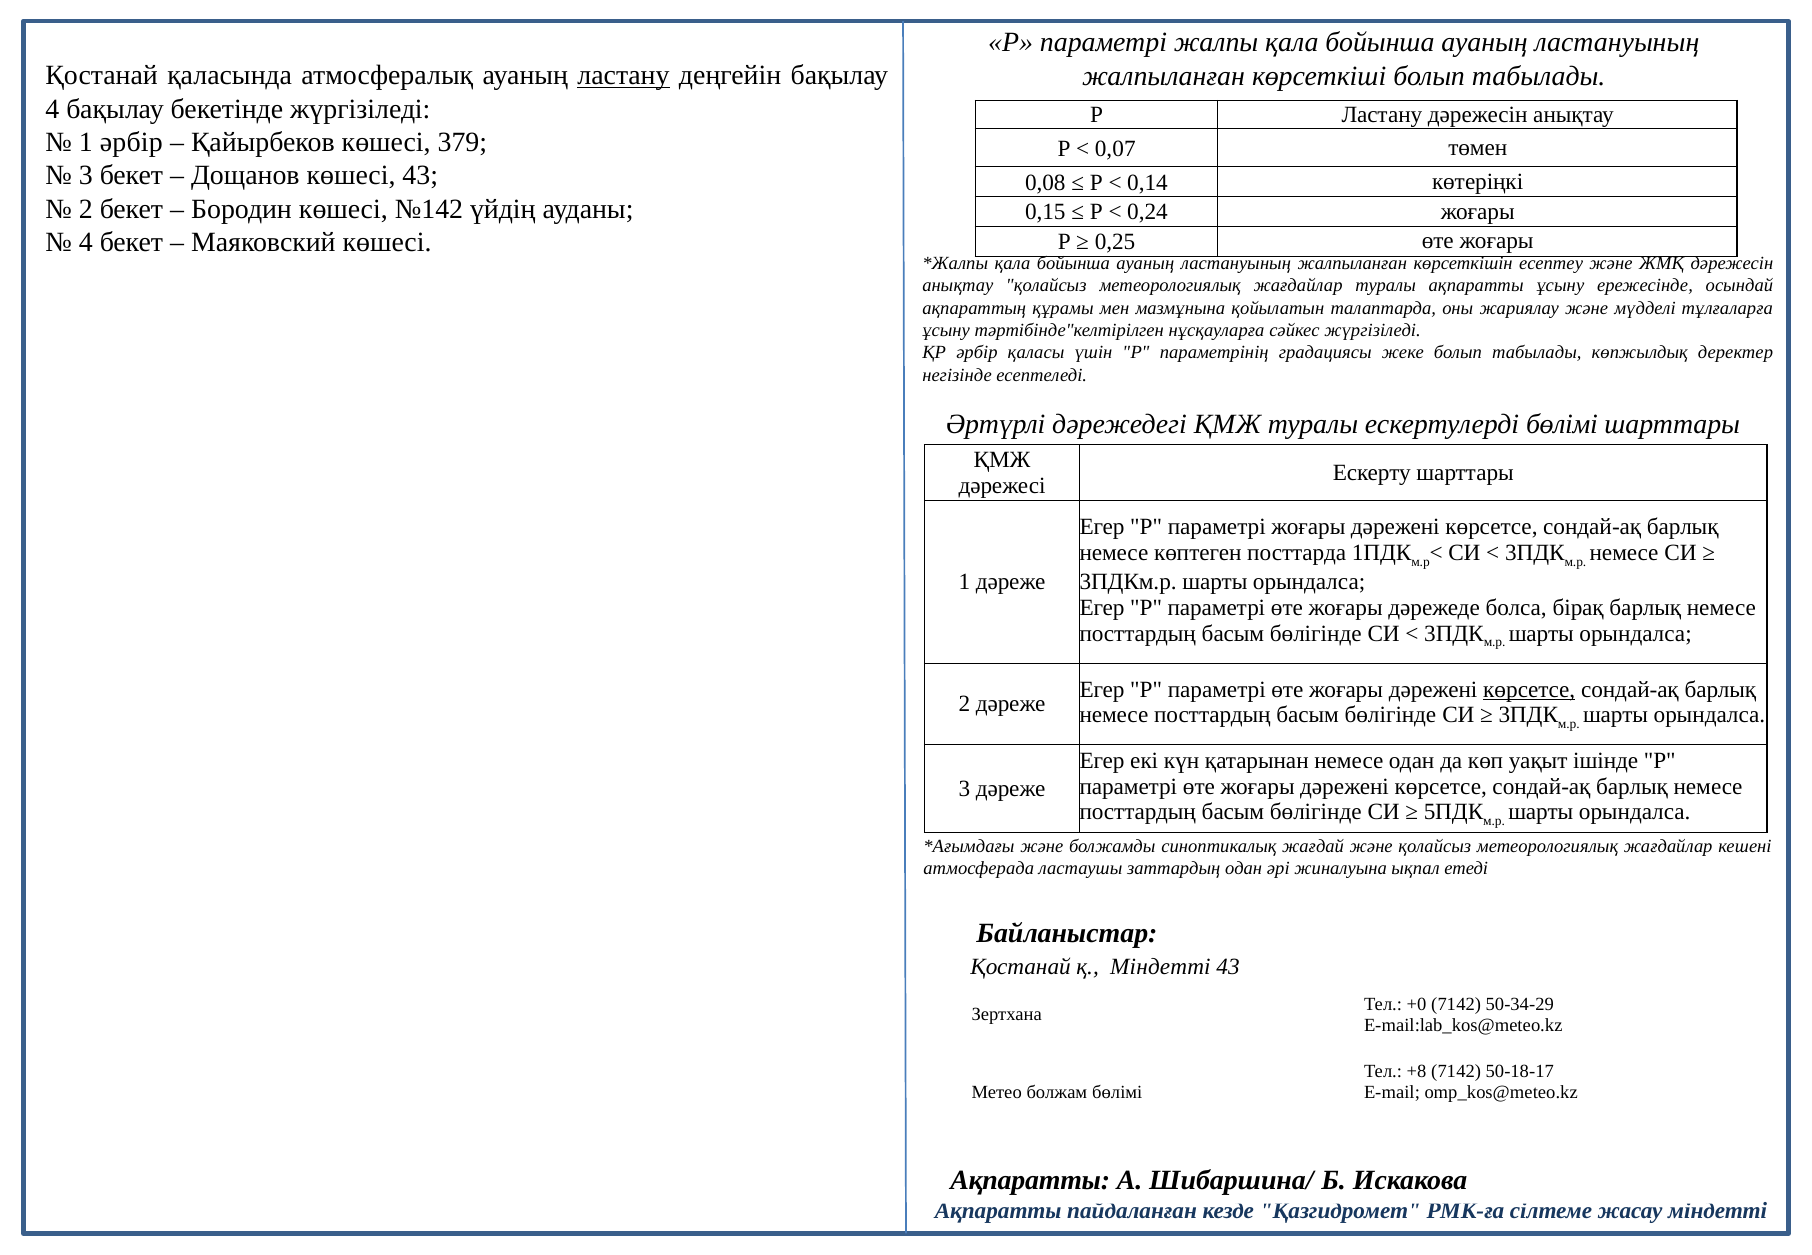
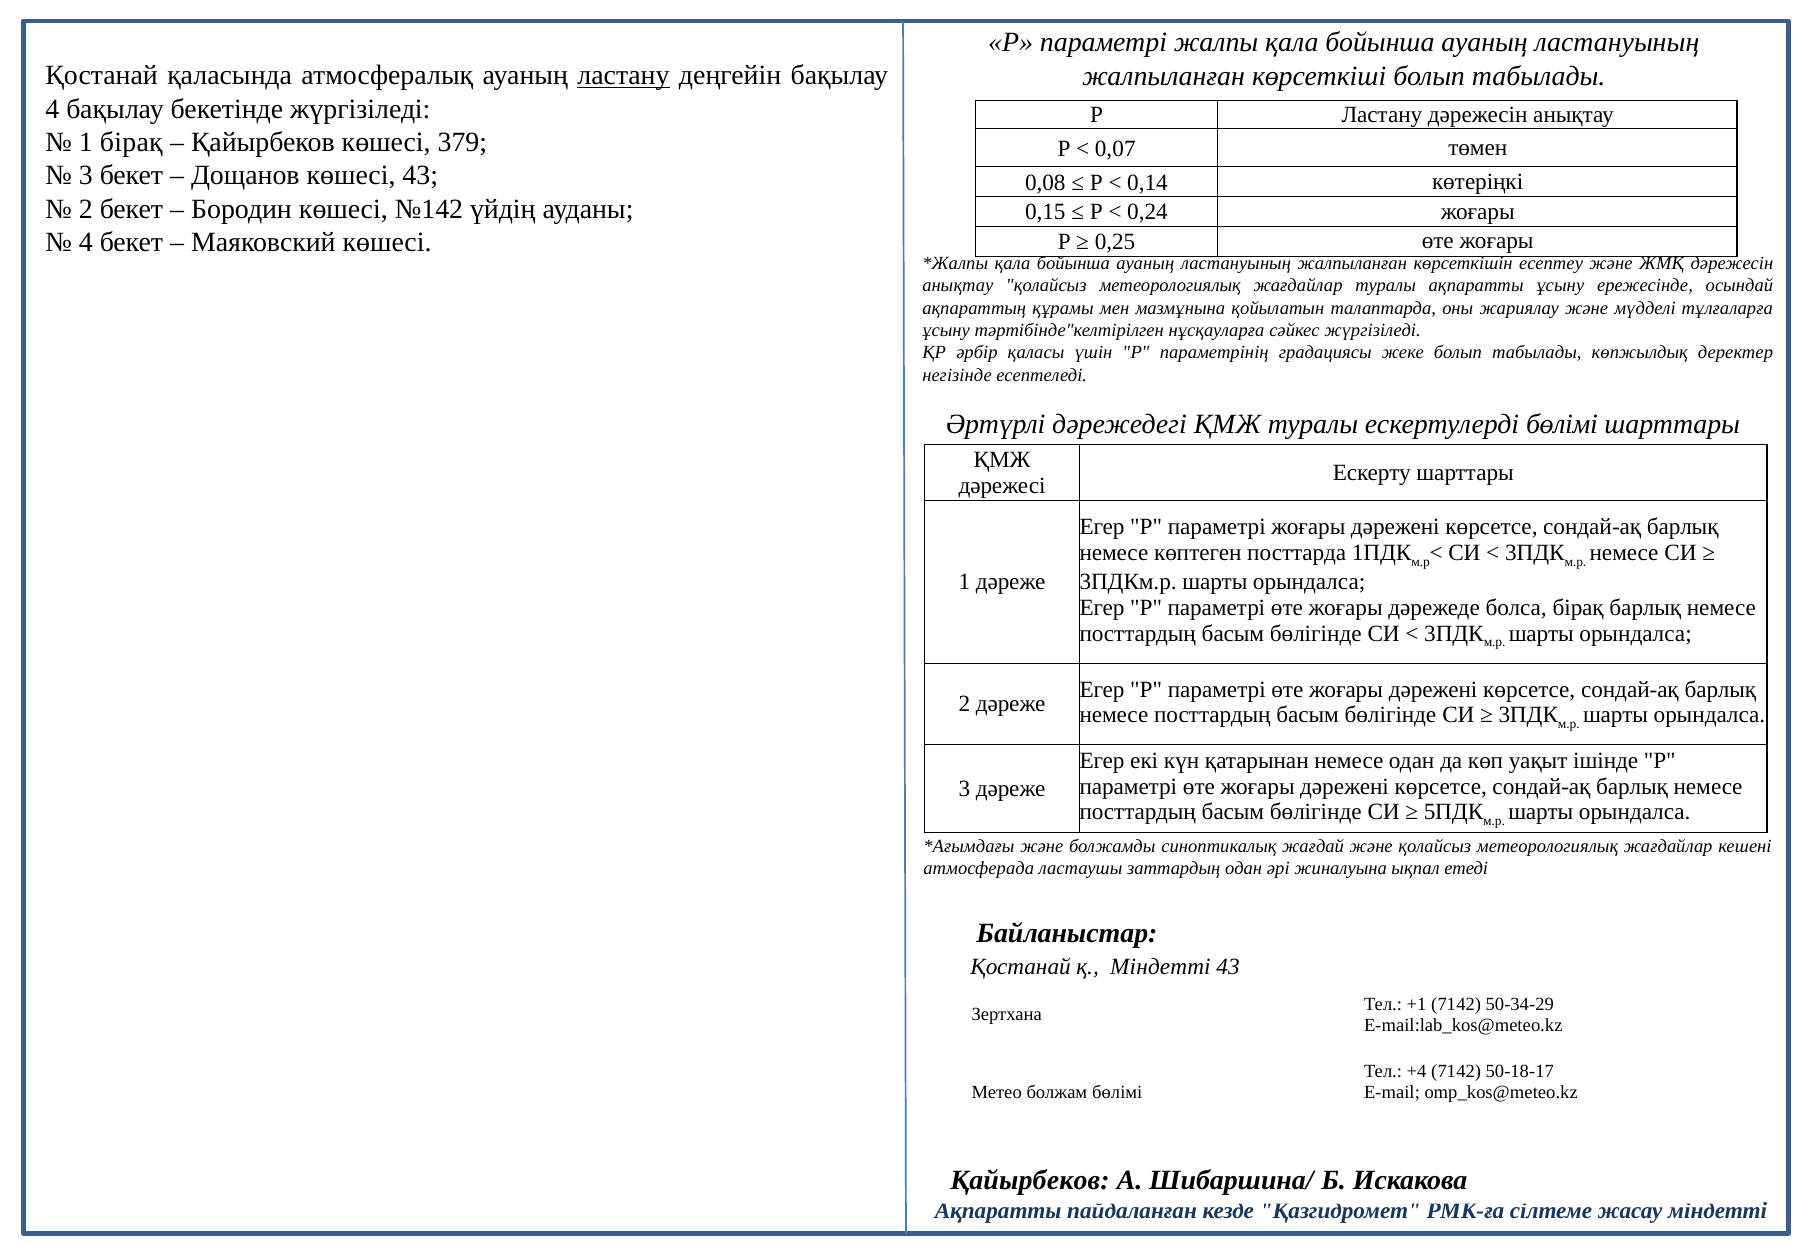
1 әрбір: әрбір -> бірақ (131, 142)
көрсетсе underline: present -> none (1529, 689)
+0: +0 -> +1 (1417, 1004)
+8: +8 -> +4 (1417, 1071)
Ақпаратты: Ақпаратты -> Қайырбеков (1030, 1179)
